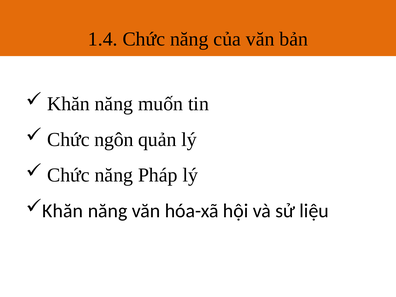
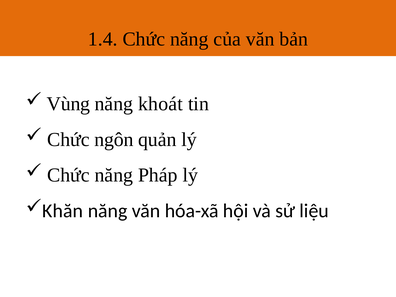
Khăn: Khăn -> Vùng (68, 104)
muốn: muốn -> khoát (160, 104)
